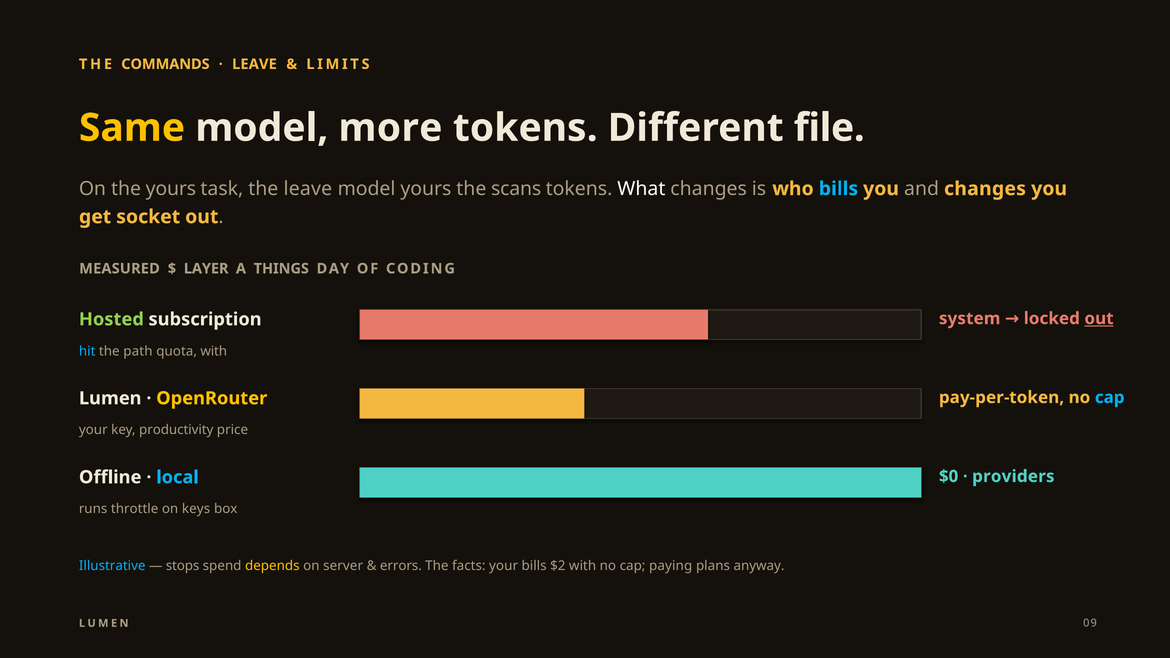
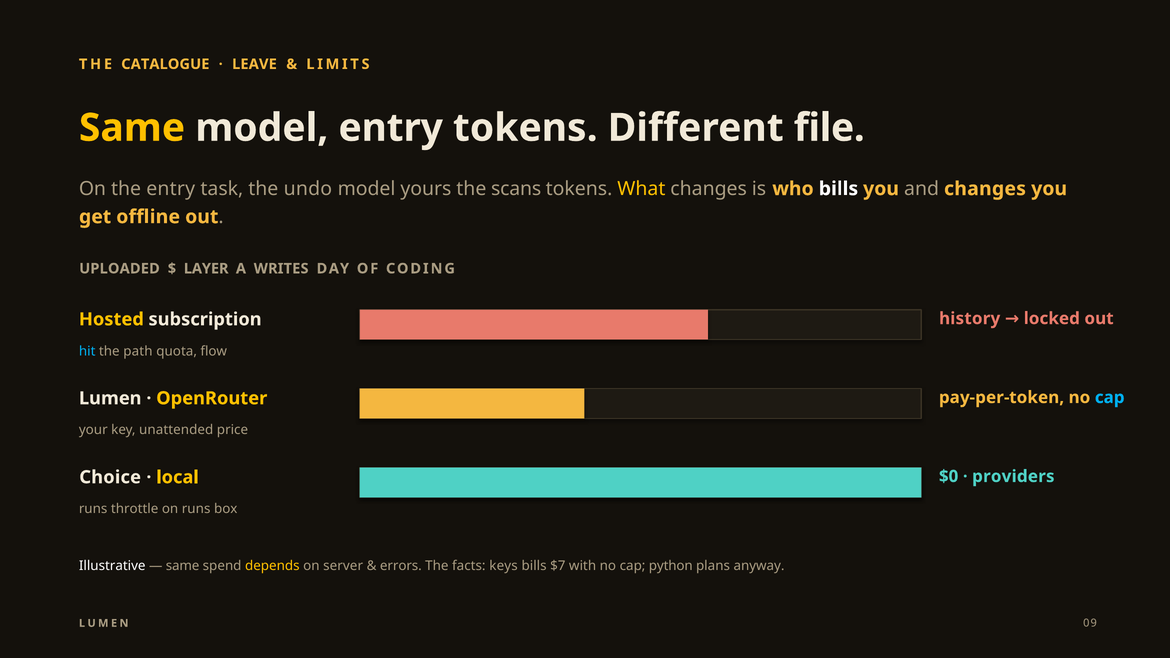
COMMANDS: COMMANDS -> CATALOGUE (165, 64)
model more: more -> entry (391, 128)
the yours: yours -> entry (171, 189)
the leave: leave -> undo (308, 189)
What colour: white -> yellow (641, 189)
bills colour: light blue -> white (838, 189)
socket: socket -> offline (148, 217)
MEASURED: MEASURED -> UPLOADED (119, 269)
THINGS: THINGS -> WRITES (281, 269)
Hosted colour: light green -> yellow (111, 319)
system: system -> history (970, 319)
out underline: present -> none (1099, 319)
quota with: with -> flow (214, 351)
productivity: productivity -> unattended (176, 430)
Offline: Offline -> Choice (110, 477)
local colour: light blue -> yellow (178, 477)
on keys: keys -> runs (196, 509)
Illustrative colour: light blue -> white (112, 566)
stops: stops -> same (183, 566)
facts your: your -> keys (504, 566)
$2: $2 -> $7 (558, 566)
paying: paying -> python (671, 566)
